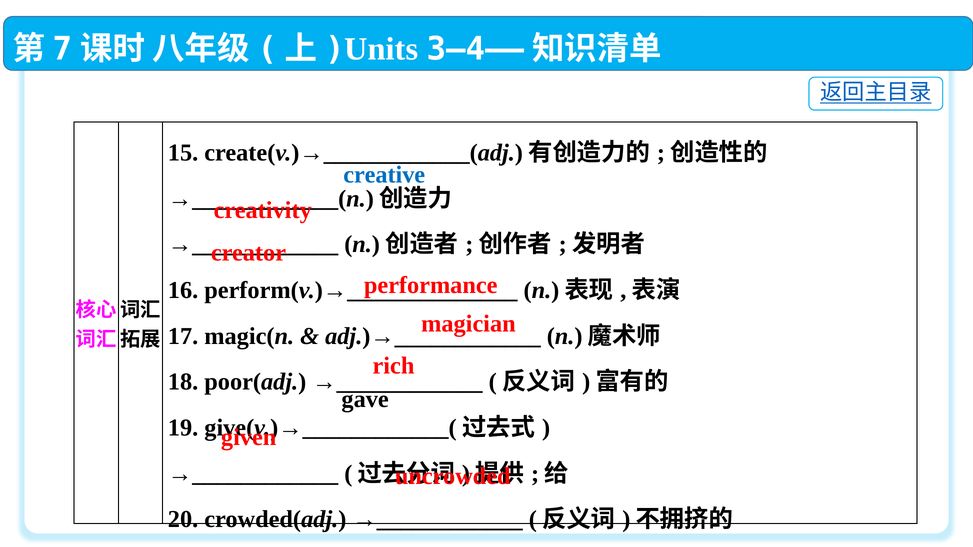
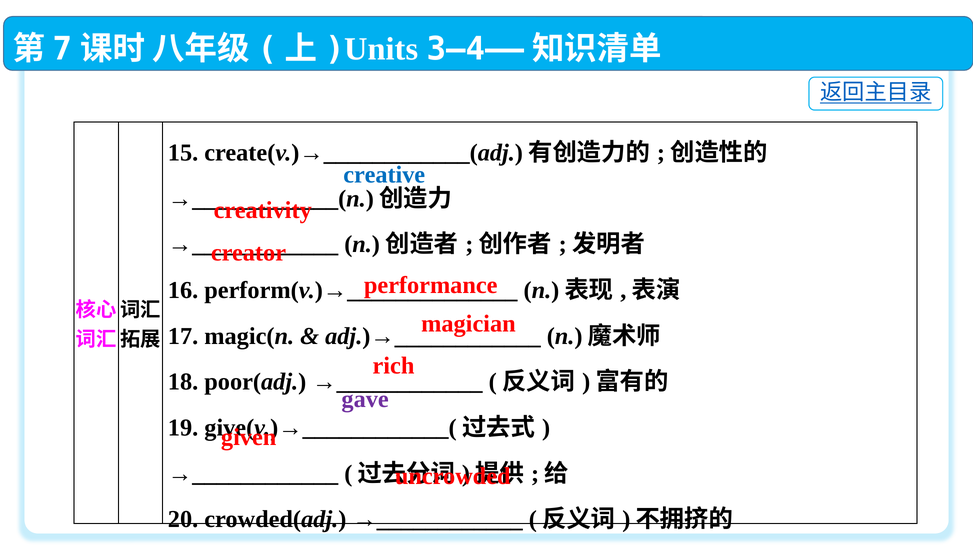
gave colour: black -> purple (365, 400)
